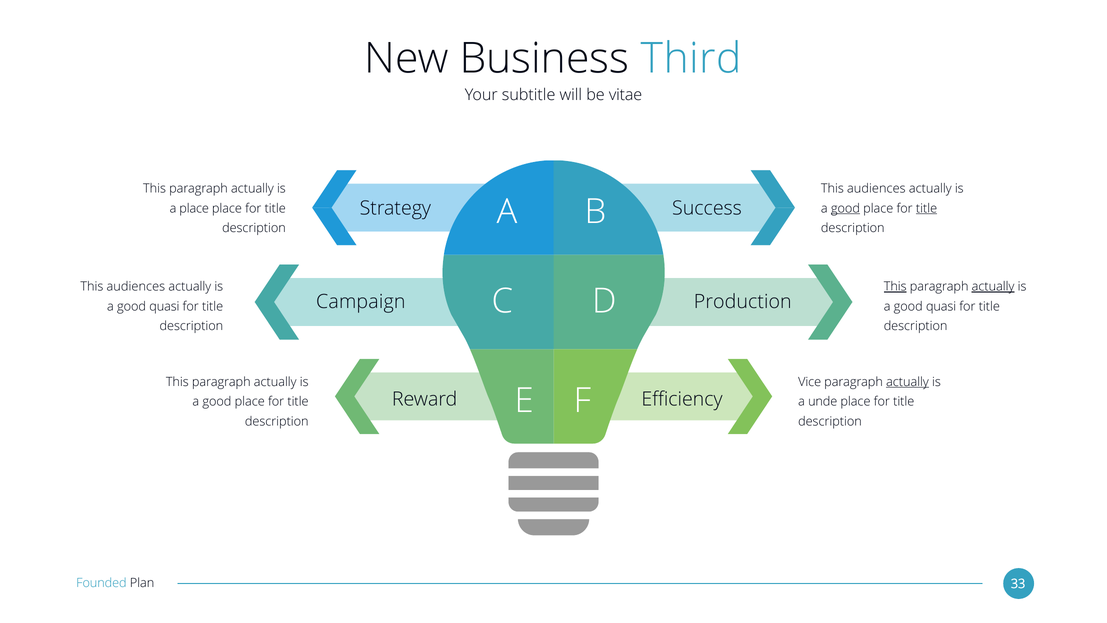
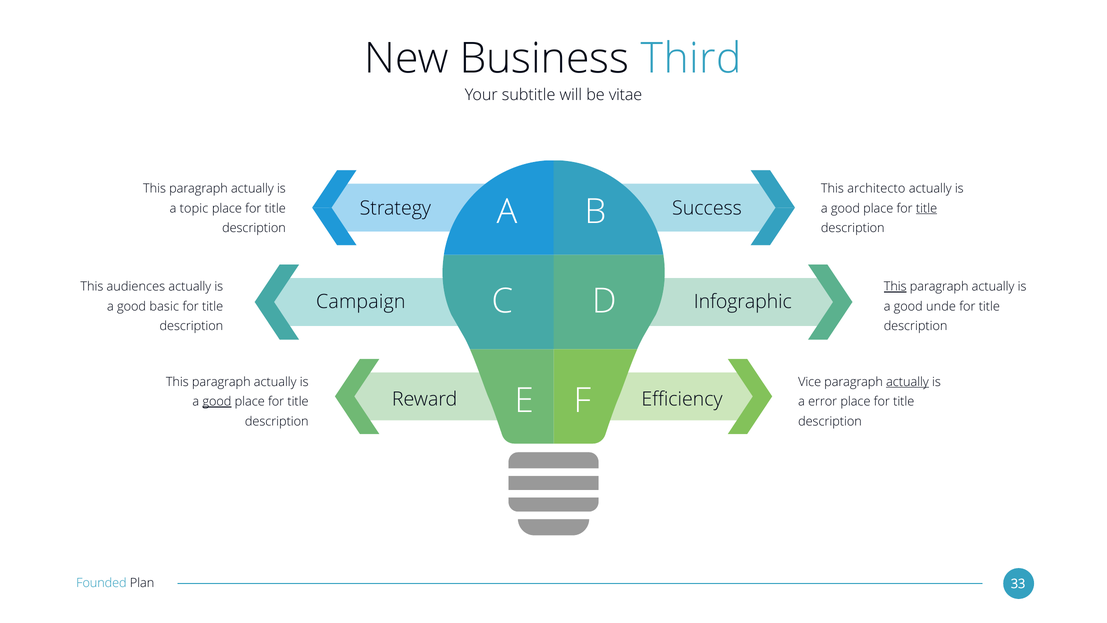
audiences: audiences -> architecto (876, 188)
a place: place -> topic (194, 208)
good underline: present -> none (845, 208)
actually underline: present -> none (993, 286)
Production: Production -> Infographic (743, 302)
quasi: quasi -> basic (164, 306)
quasi: quasi -> unde (941, 306)
good underline: none -> present (217, 401)
unde: unde -> error (823, 401)
